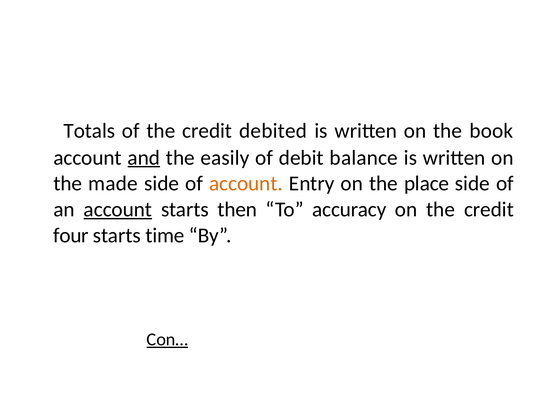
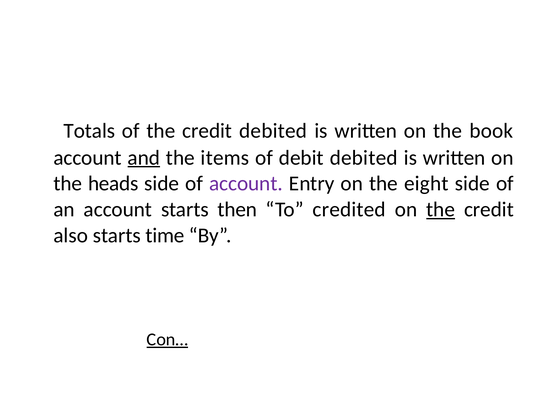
easily: easily -> items (225, 158)
debit balance: balance -> debited (364, 158)
made: made -> heads (113, 184)
account colour: orange -> purple (246, 184)
place: place -> eight (426, 184)
account underline: present -> none (118, 210)
accuracy: accuracy -> credited (349, 210)
the underline: none -> present (441, 210)
four: four -> also (71, 236)
